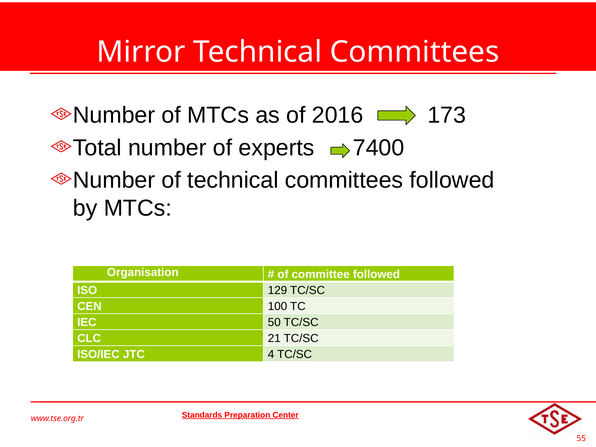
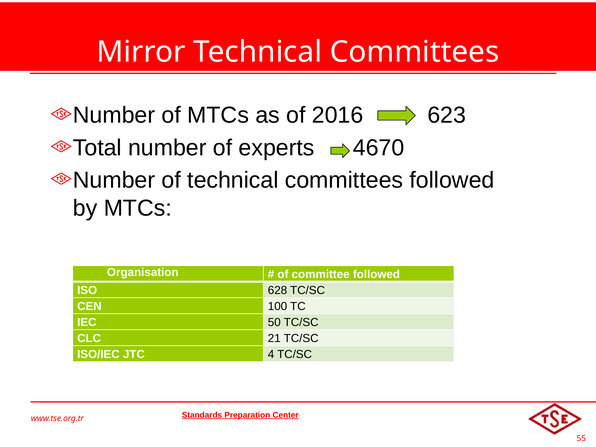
173: 173 -> 623 (447, 115)
7400: 7400 -> 4670 (379, 148)
129: 129 -> 628 (277, 290)
